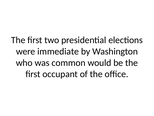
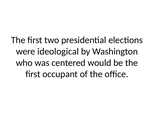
immediate: immediate -> ideological (58, 51)
common: common -> centered (69, 63)
